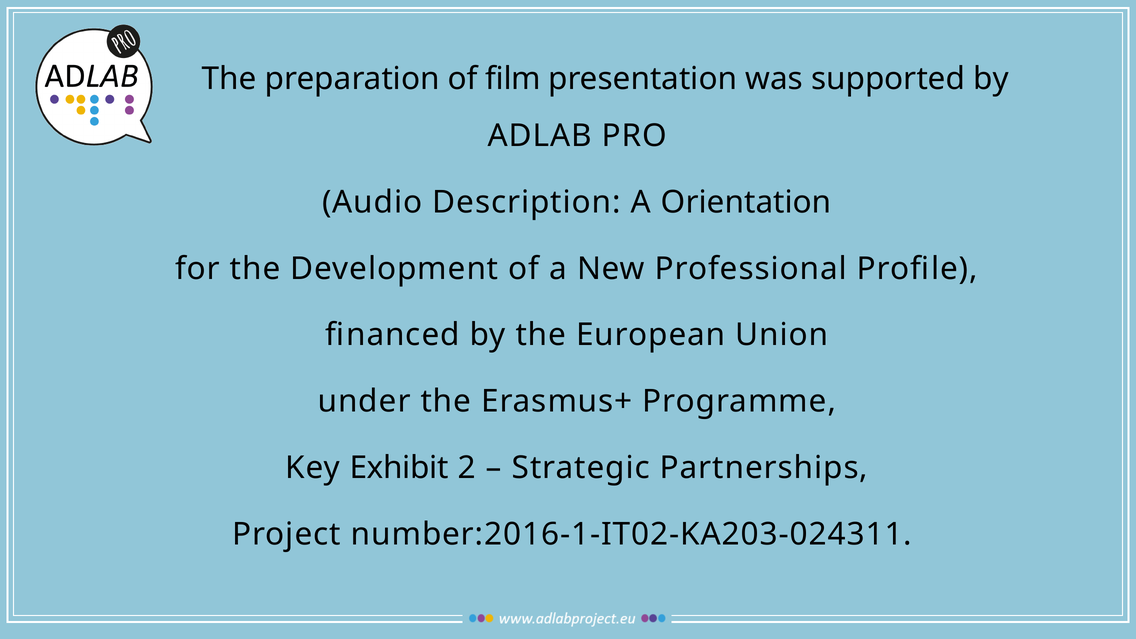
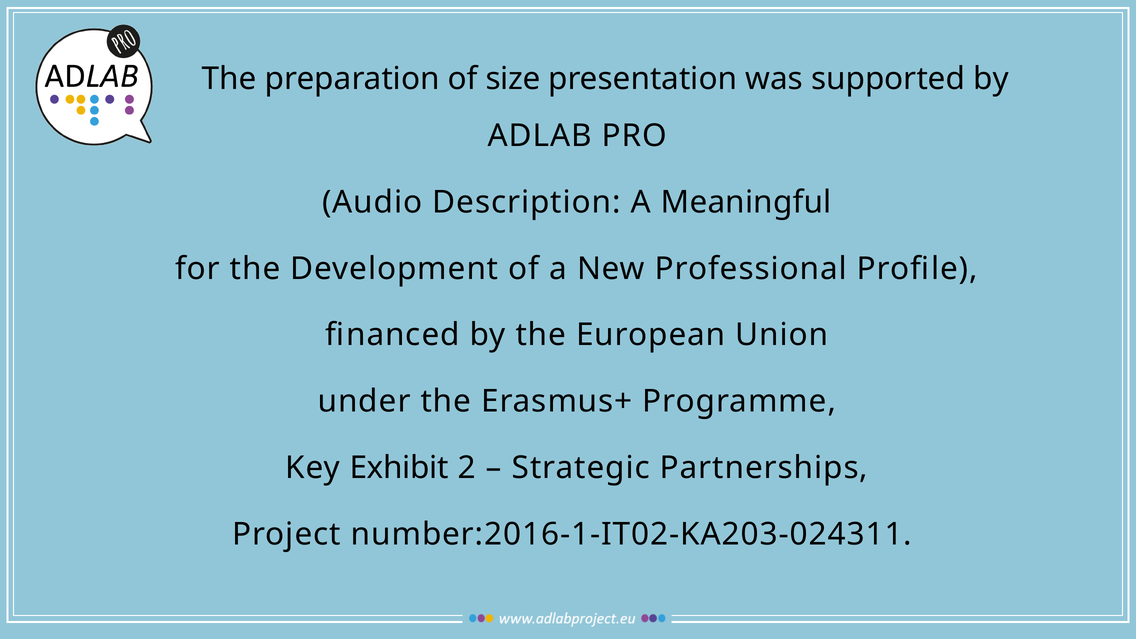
film: film -> size (513, 79)
Orientation: Orientation -> Meaningful (746, 202)
